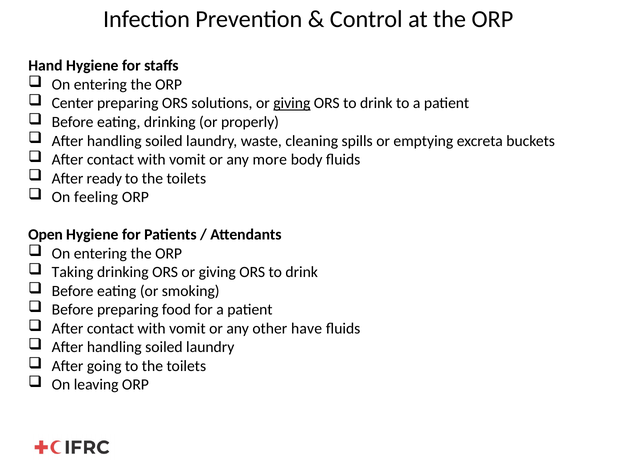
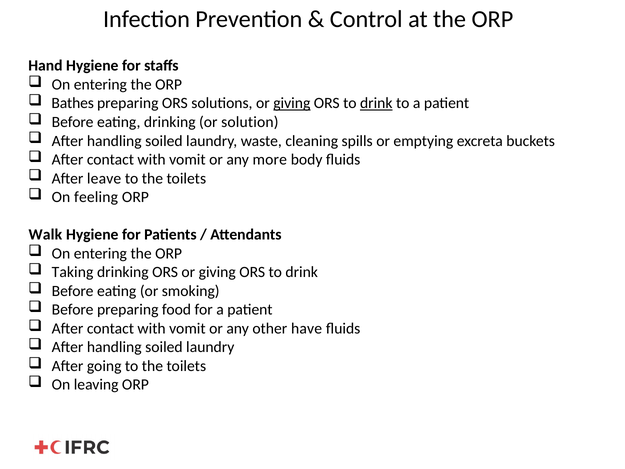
Center: Center -> Bathes (73, 103)
drink underline: none -> present (376, 103)
properly: properly -> solution (250, 122)
ready: ready -> leave (104, 178)
Open: Open -> Walk (45, 235)
